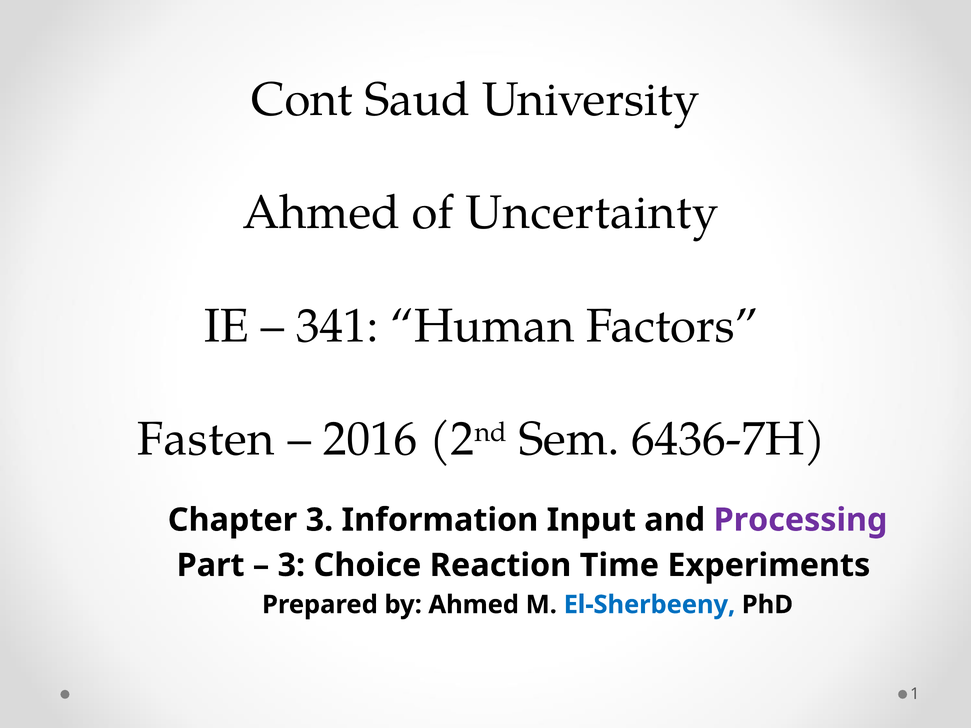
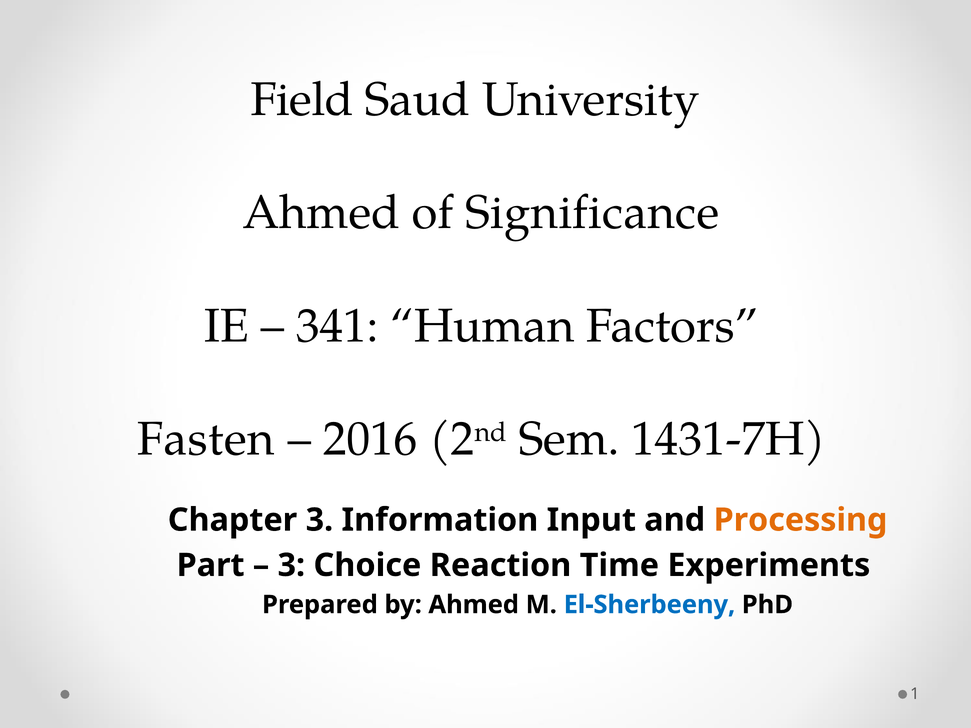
Cont: Cont -> Field (302, 99)
Uncertainty: Uncertainty -> Significance (592, 213)
6436-7H: 6436-7H -> 1431-7H (729, 439)
Processing colour: purple -> orange (801, 520)
